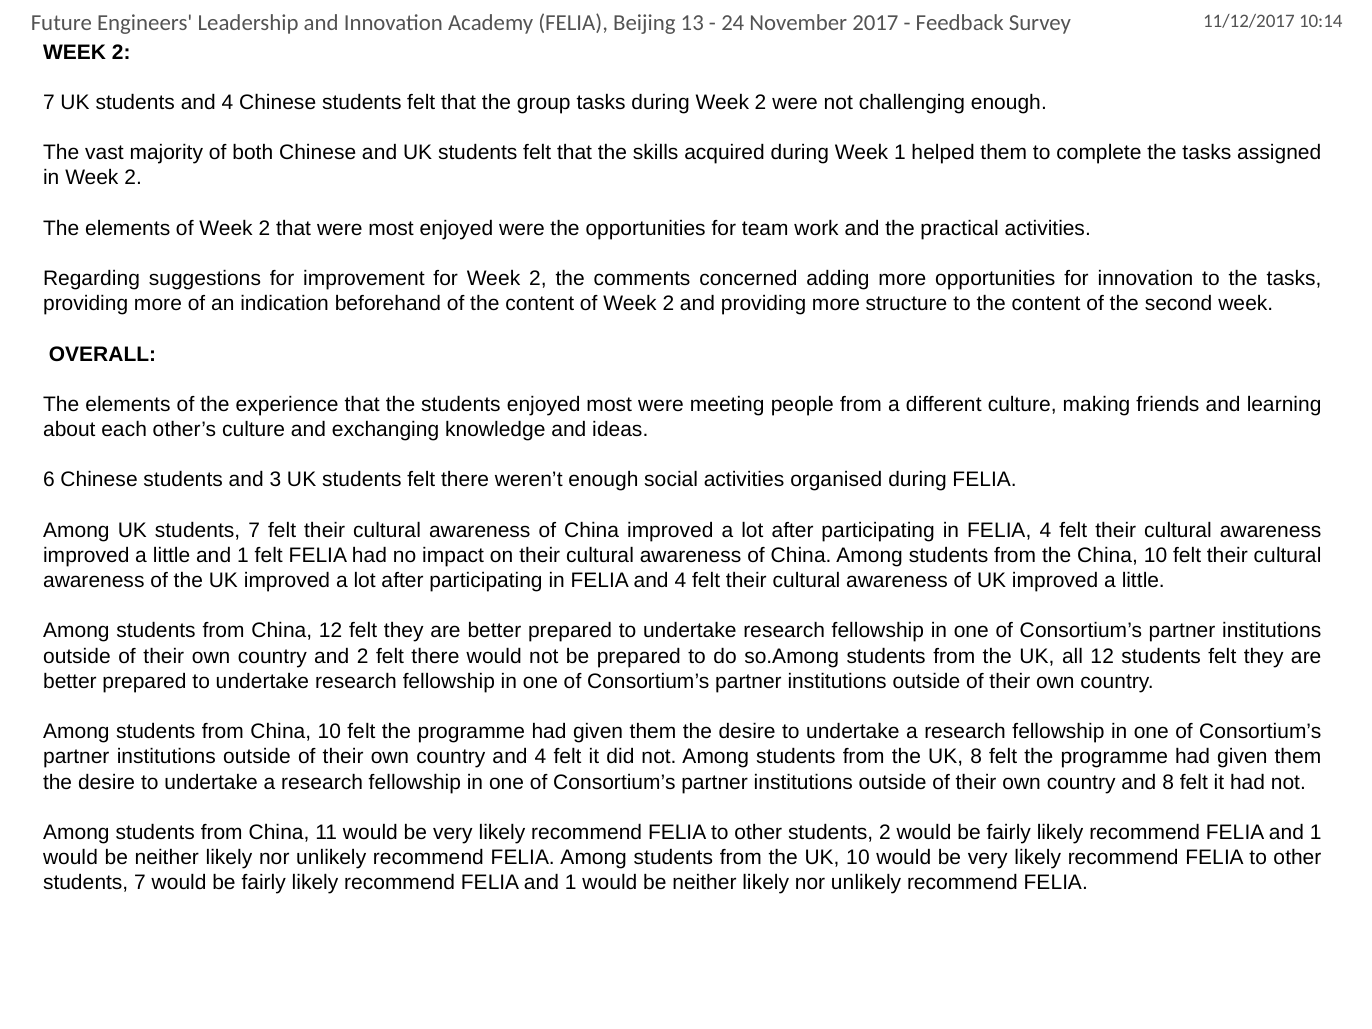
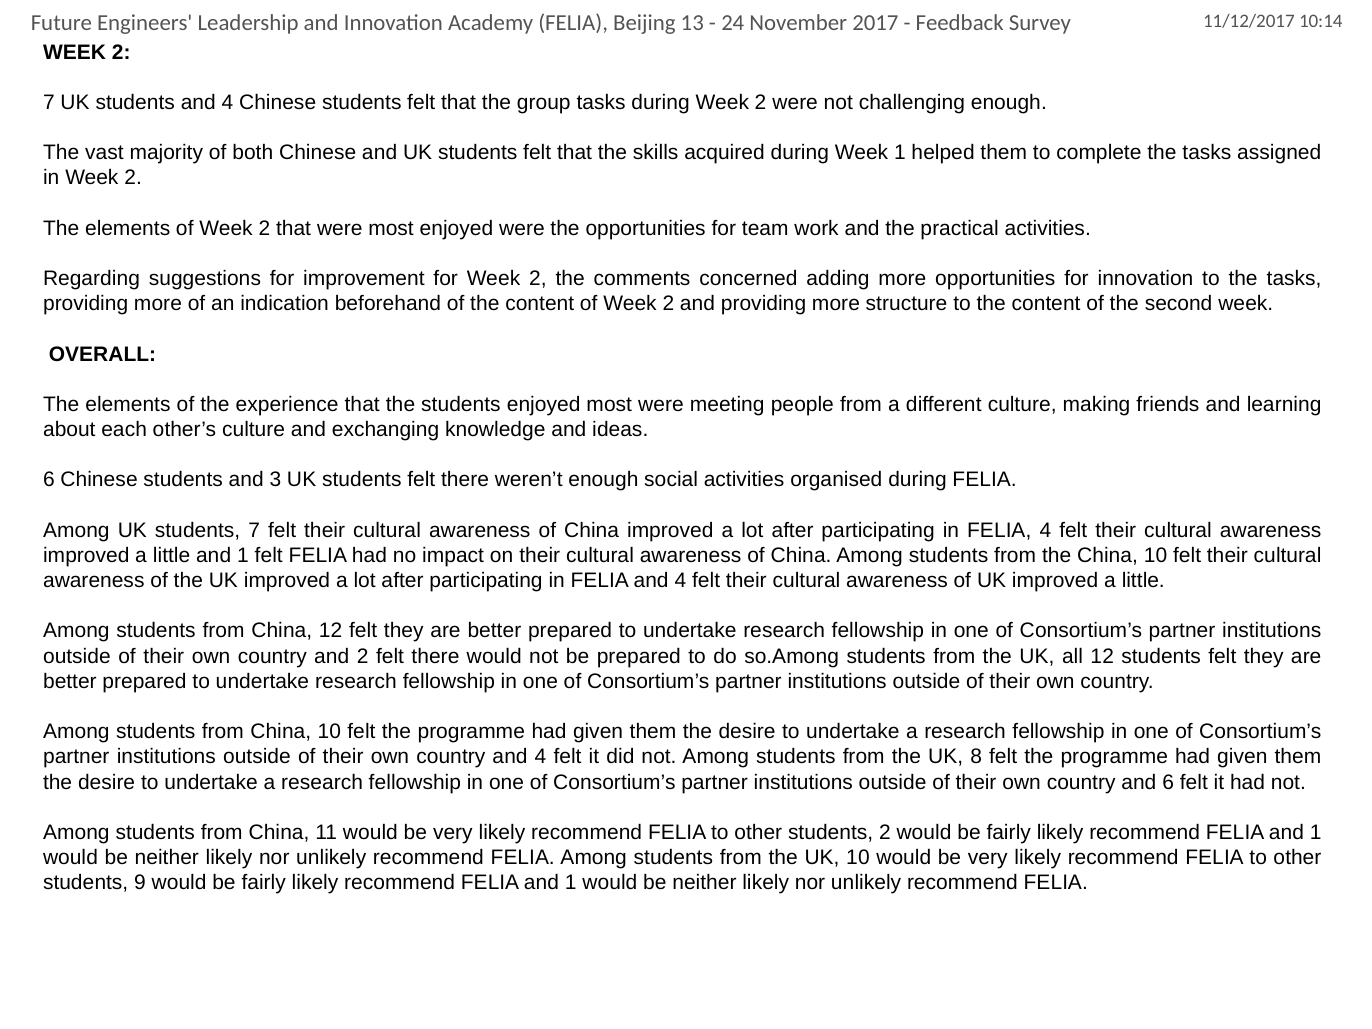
and 8: 8 -> 6 (1168, 782)
7: 7 -> 9 (140, 883)
